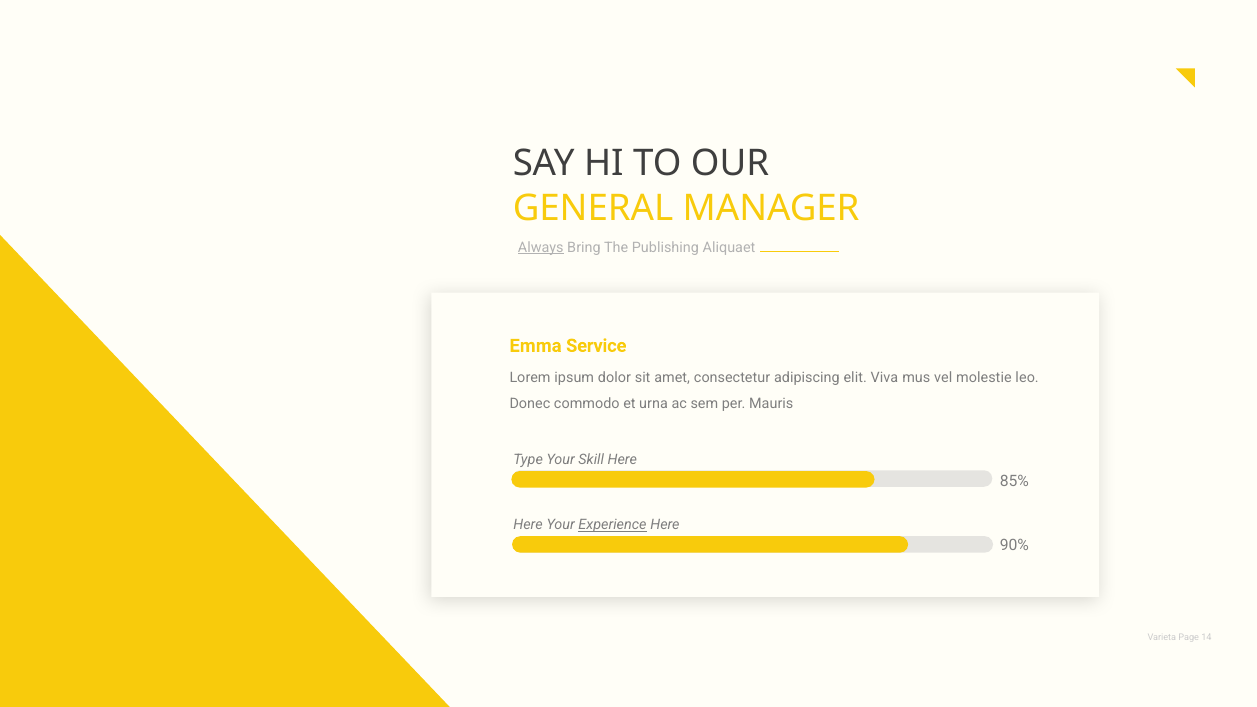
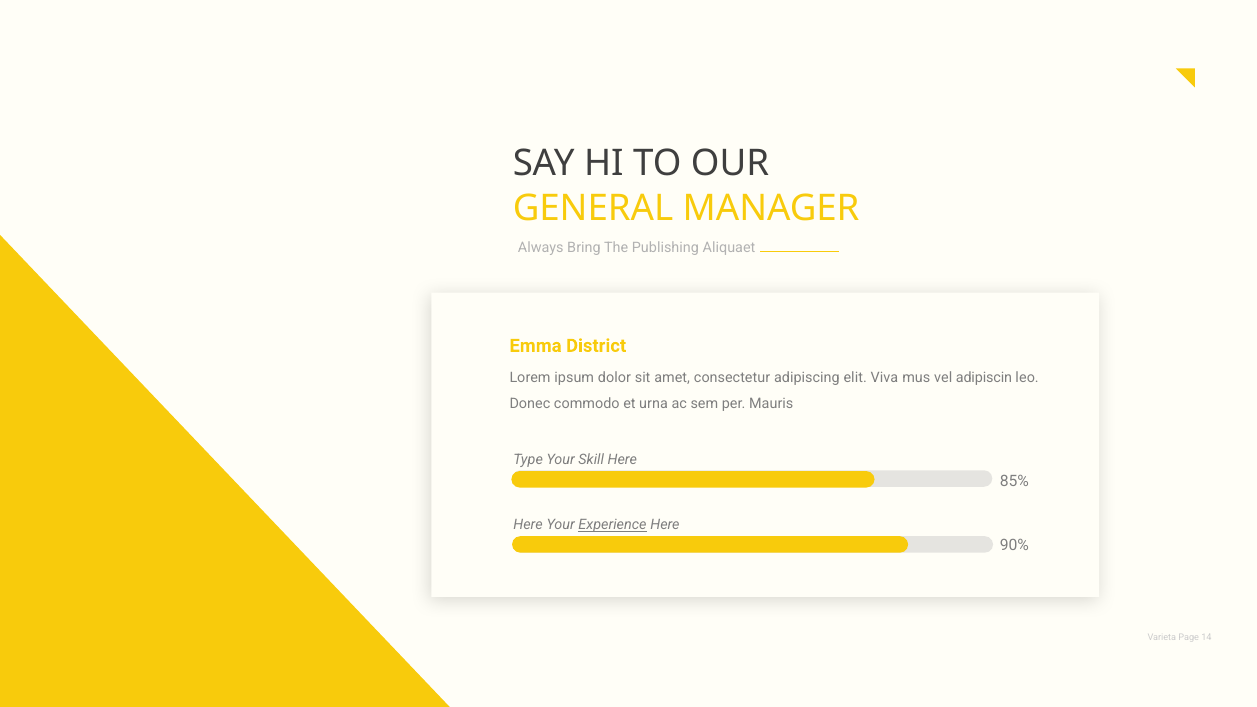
Always underline: present -> none (541, 247)
Service: Service -> District (596, 346)
molestie: molestie -> adipiscin (984, 378)
